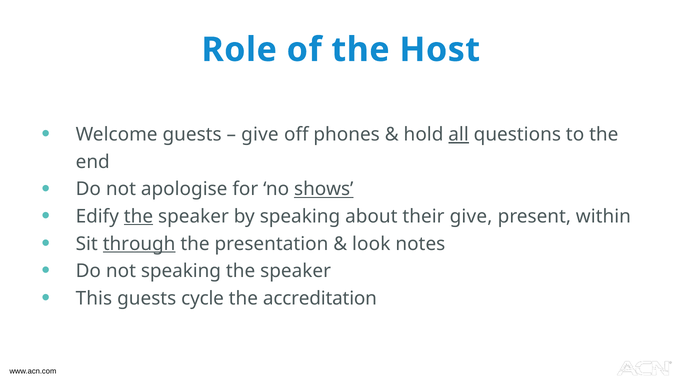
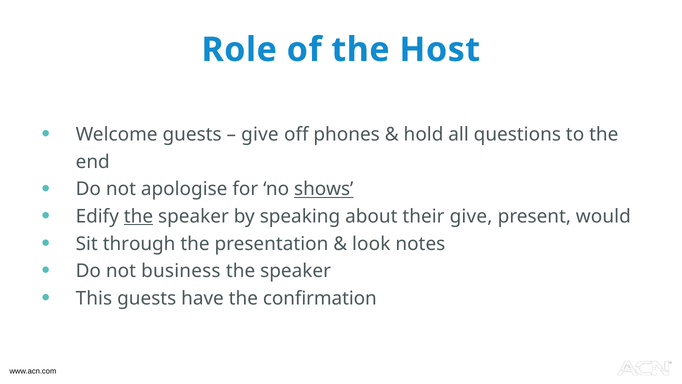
all underline: present -> none (459, 134)
within: within -> would (603, 216)
through underline: present -> none (139, 244)
not speaking: speaking -> business (181, 271)
cycle: cycle -> have (203, 298)
accreditation: accreditation -> confirmation (320, 298)
